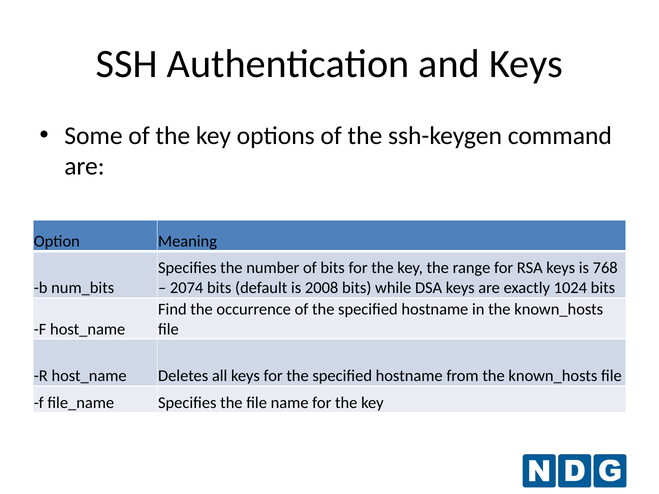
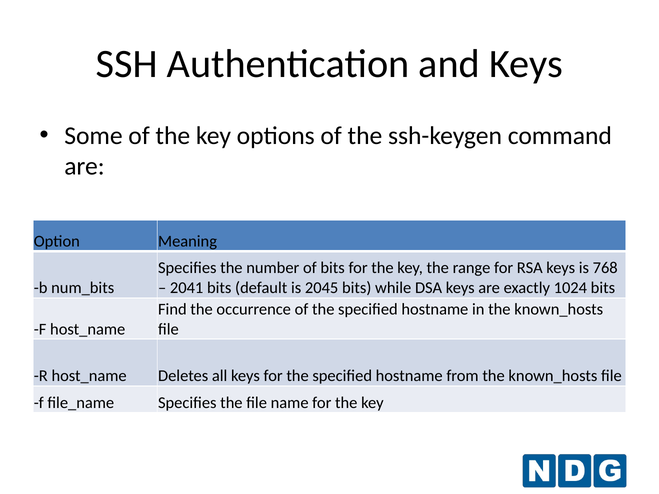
2074: 2074 -> 2041 (187, 288)
2008: 2008 -> 2045 (322, 288)
